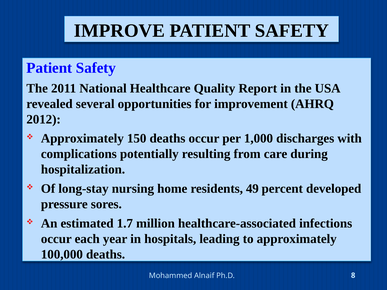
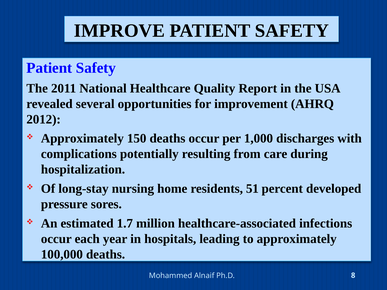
49: 49 -> 51 (252, 189)
